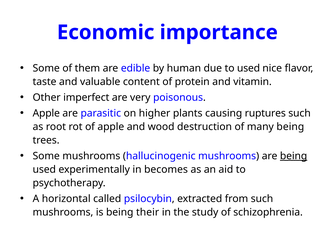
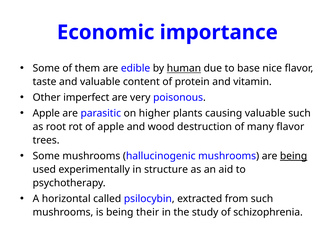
human underline: none -> present (184, 68)
to used: used -> base (248, 68)
causing ruptures: ruptures -> valuable (265, 113)
many being: being -> flavor (290, 127)
becomes: becomes -> structure (166, 170)
